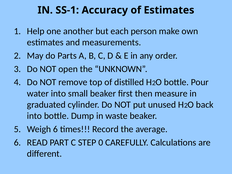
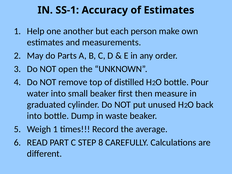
Weigh 6: 6 -> 1 (56, 129)
0: 0 -> 8 (101, 142)
